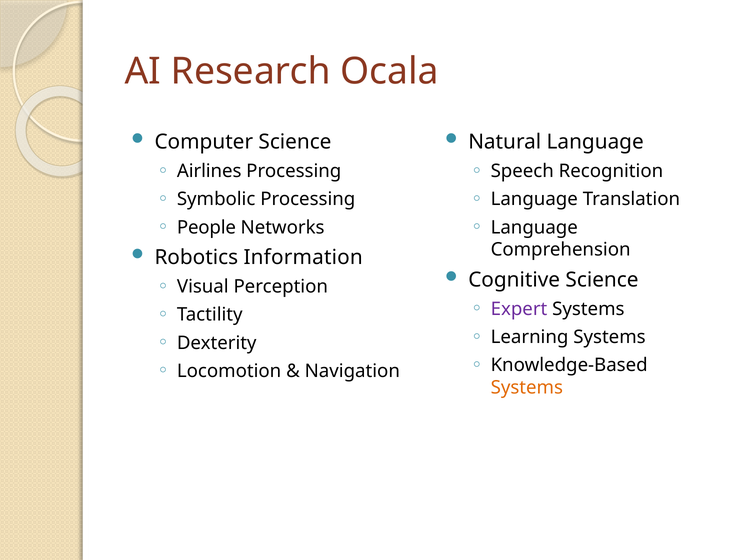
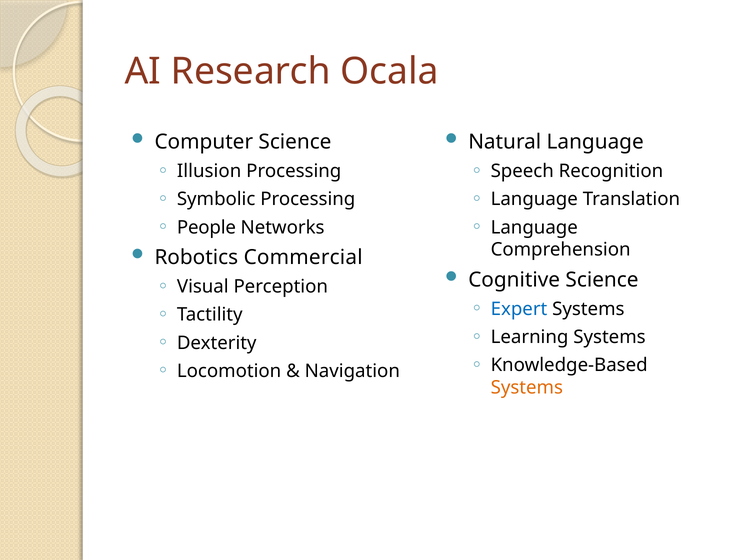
Airlines: Airlines -> Illusion (209, 171)
Information: Information -> Commercial (303, 258)
Expert colour: purple -> blue (519, 309)
